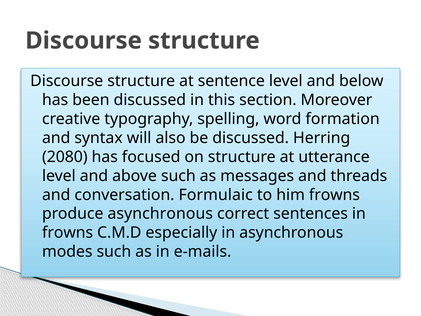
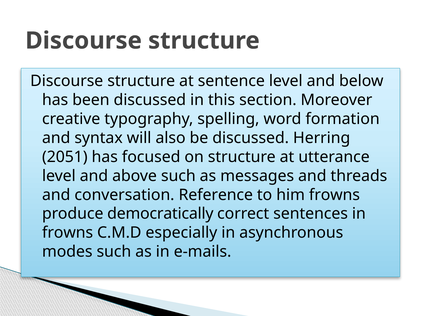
2080: 2080 -> 2051 (65, 157)
Formulaic: Formulaic -> Reference (216, 195)
produce asynchronous: asynchronous -> democratically (160, 214)
